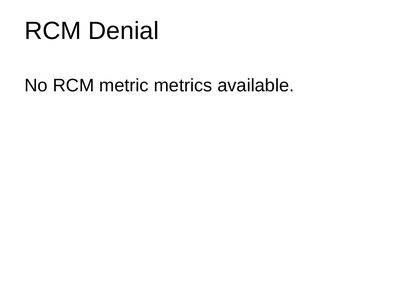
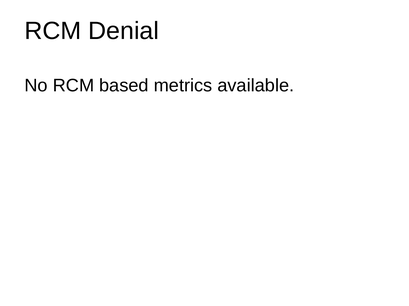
metric: metric -> based (124, 86)
